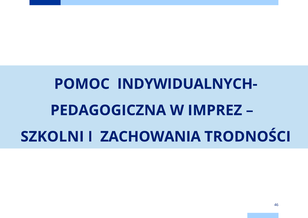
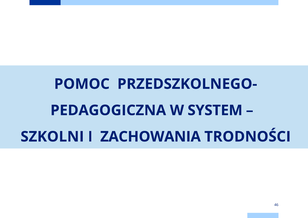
INDYWIDUALNYCH-: INDYWIDUALNYCH- -> PRZEDSZKOLNEGO- (187, 84)
IMPREZ: IMPREZ -> SYSTEM (215, 110)
